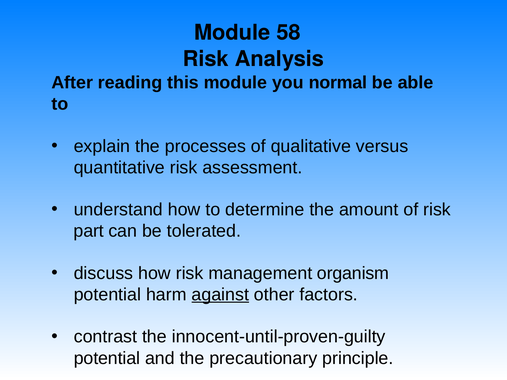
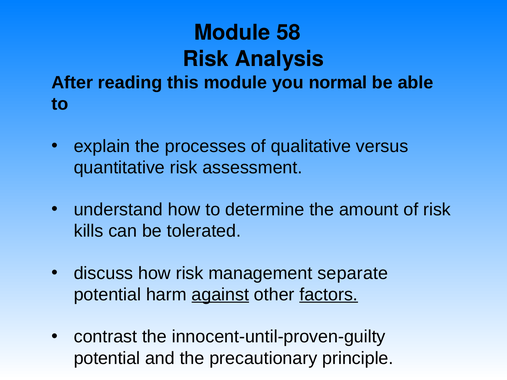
part: part -> kills (89, 231)
organism: organism -> separate (353, 273)
factors underline: none -> present (329, 295)
